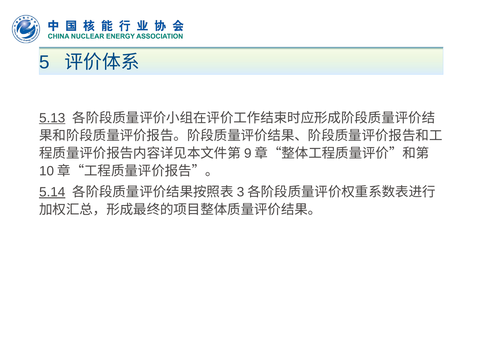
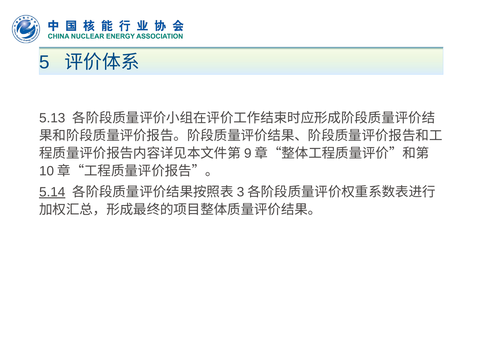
5.13 underline: present -> none (52, 118)
